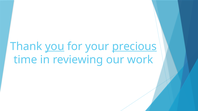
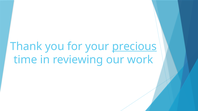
you underline: present -> none (55, 47)
